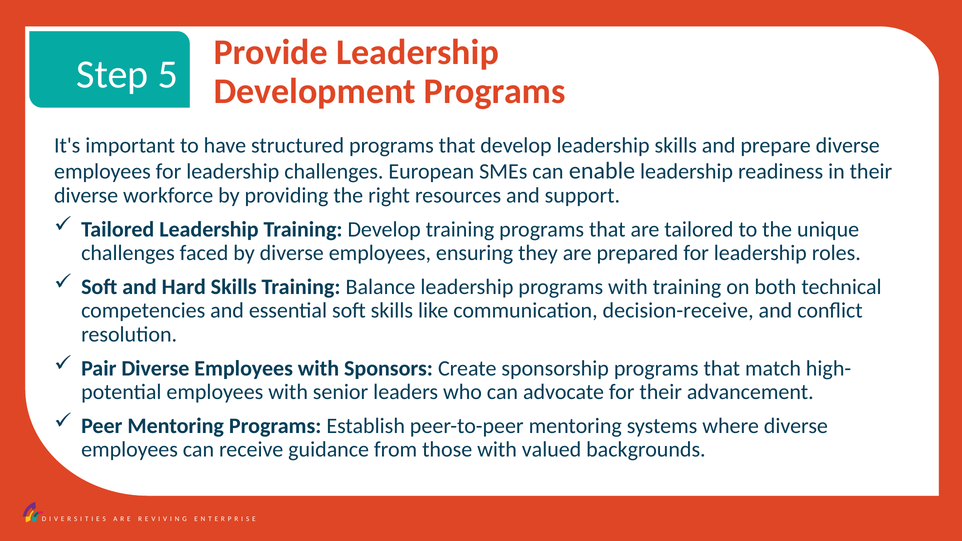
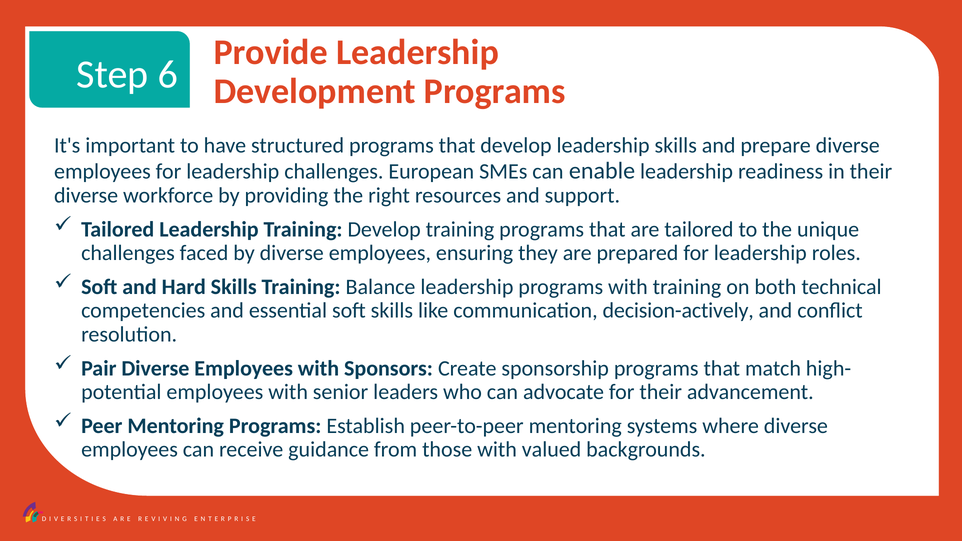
5: 5 -> 6 (168, 75)
decision-receive: decision-receive -> decision-actively (678, 311)
